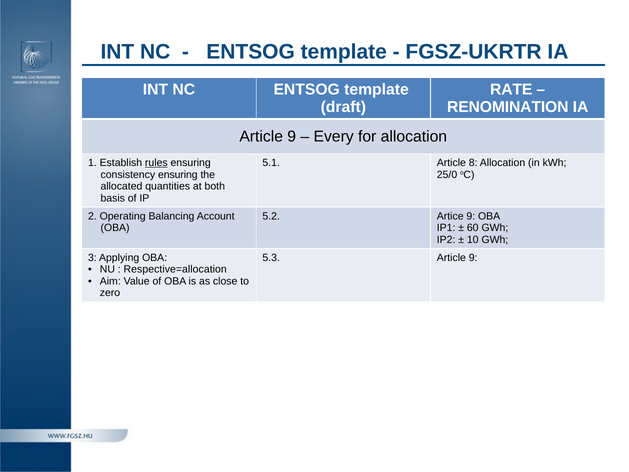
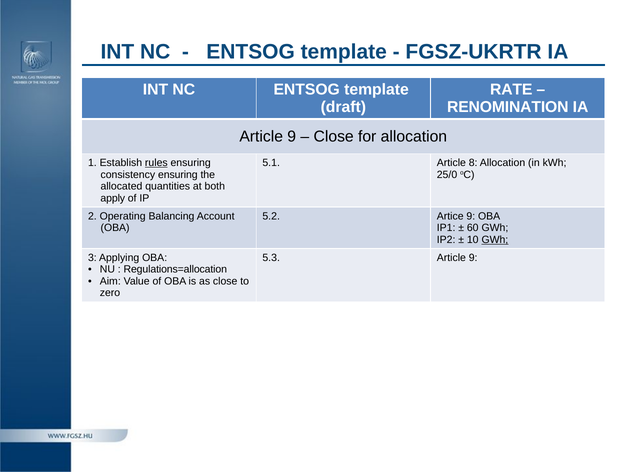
Every: Every -> Close (334, 136)
basis: basis -> apply (113, 198)
GWh underline: none -> present (495, 240)
Respective=allocation: Respective=allocation -> Regulations=allocation (175, 269)
